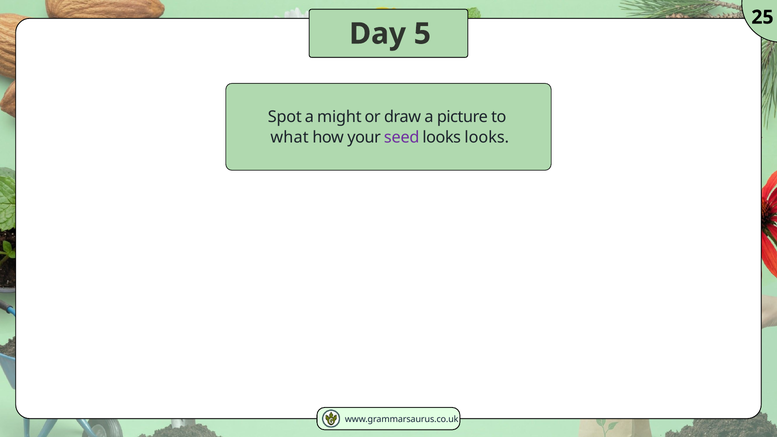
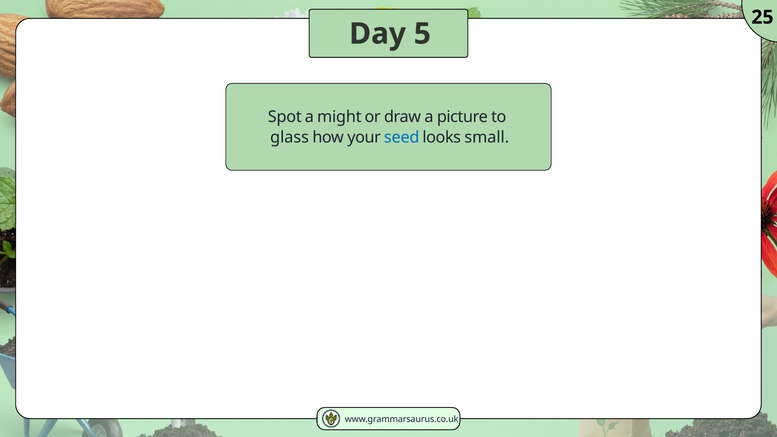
what: what -> glass (290, 137)
seed colour: purple -> blue (402, 137)
looks looks: looks -> small (487, 137)
